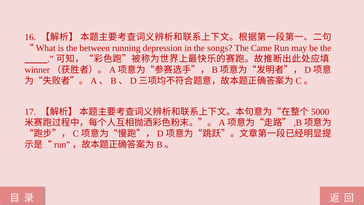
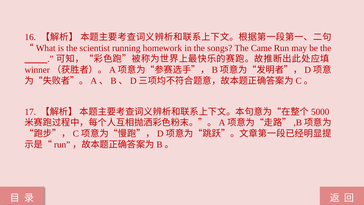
between: between -> scientist (95, 48)
depression: depression -> homework (162, 48)
